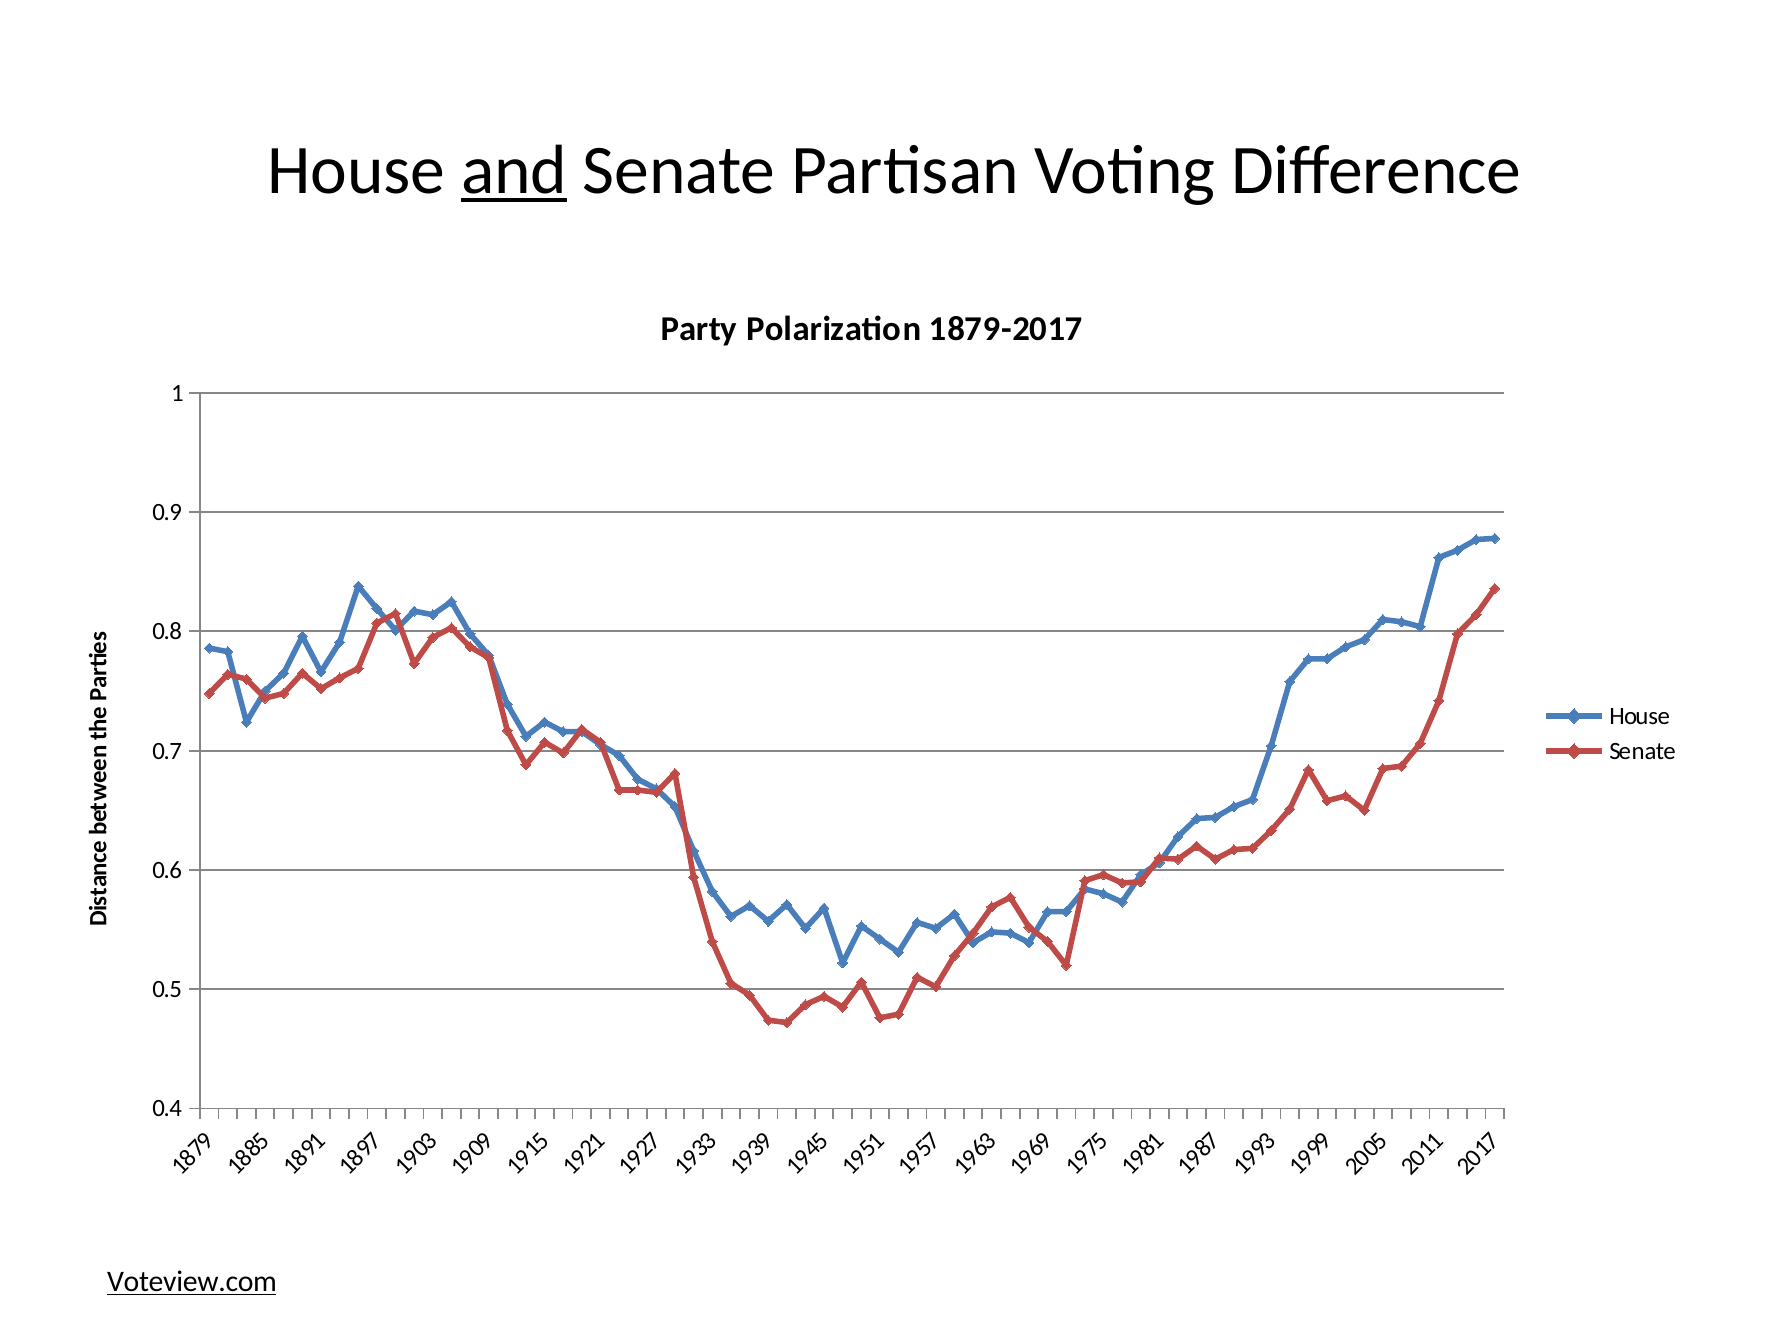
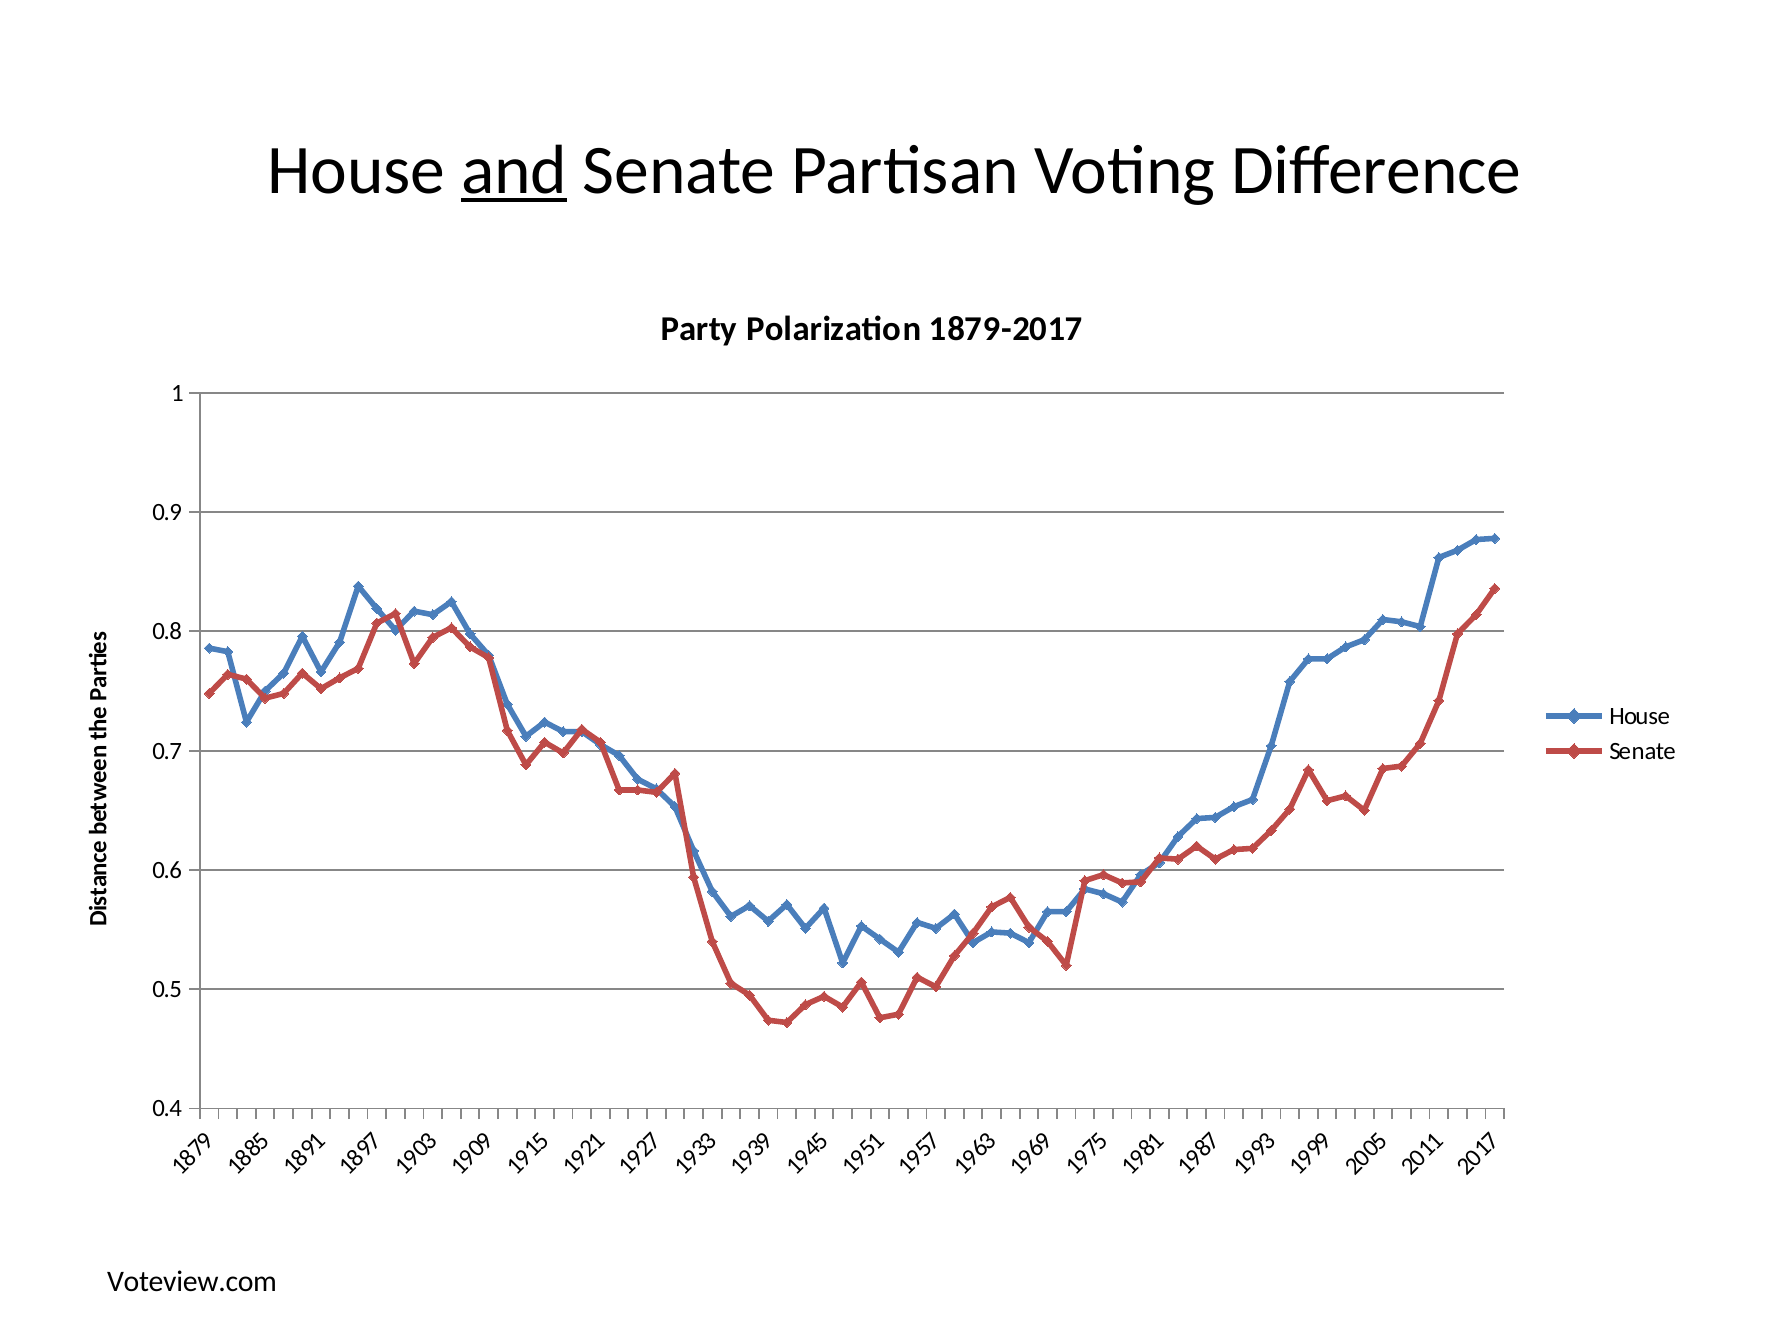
Voteview.com underline: present -> none (192, 1281)
